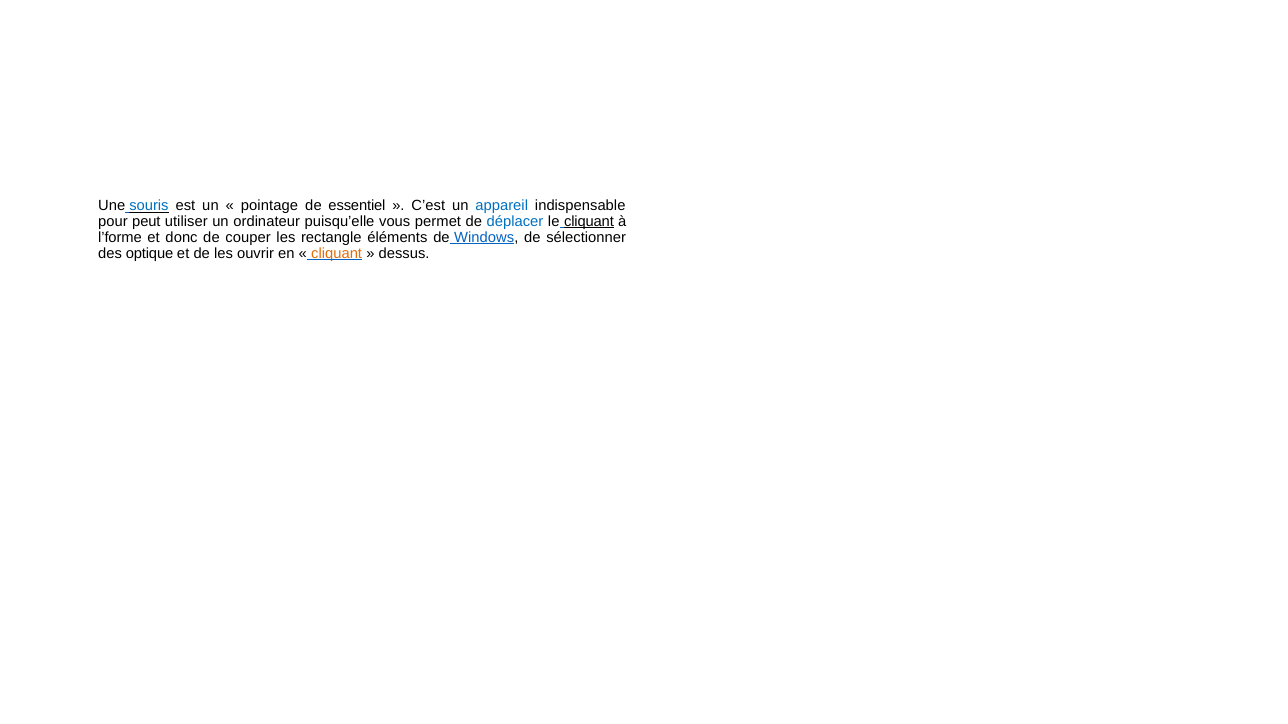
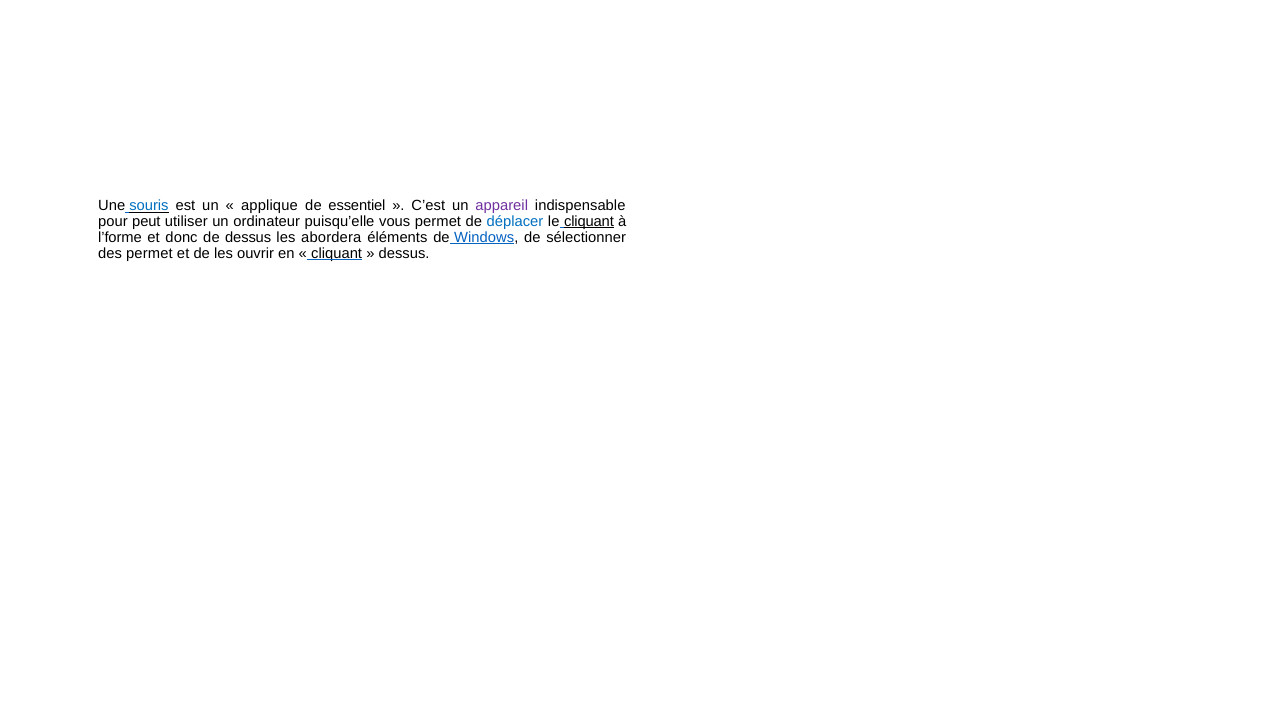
pointage: pointage -> applique (269, 206)
appareil colour: blue -> purple (502, 206)
de couper: couper -> dessus (248, 238)
rectangle: rectangle -> abordera (331, 238)
des optique: optique -> permet (149, 254)
cliquant colour: orange -> black (337, 254)
